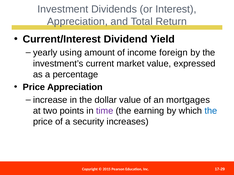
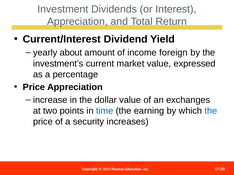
using: using -> about (71, 53)
mortgages: mortgages -> exchanges (188, 100)
time colour: purple -> blue (105, 111)
